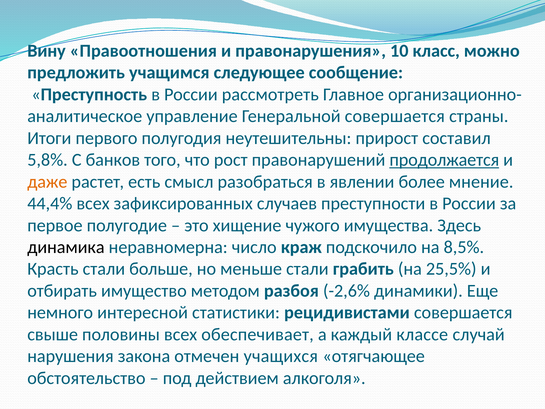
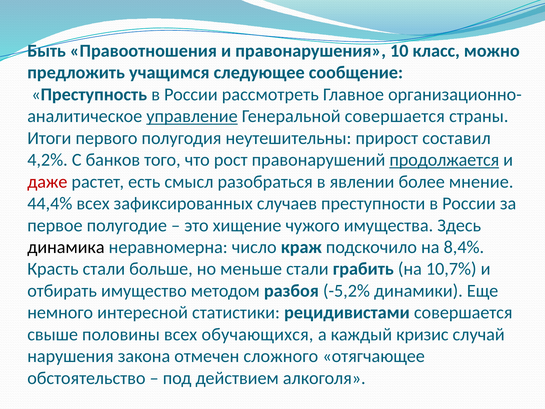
Вину: Вину -> Быть (47, 51)
управление underline: none -> present (192, 116)
5,8%: 5,8% -> 4,2% (47, 160)
даже colour: orange -> red (47, 182)
8,5%: 8,5% -> 8,4% (464, 247)
25,5%: 25,5% -> 10,7% (451, 269)
-2,6%: -2,6% -> -5,2% (346, 291)
обеспечивает: обеспечивает -> обучающихся (257, 334)
классе: классе -> кризис (422, 334)
учащихся: учащихся -> сложного (281, 356)
